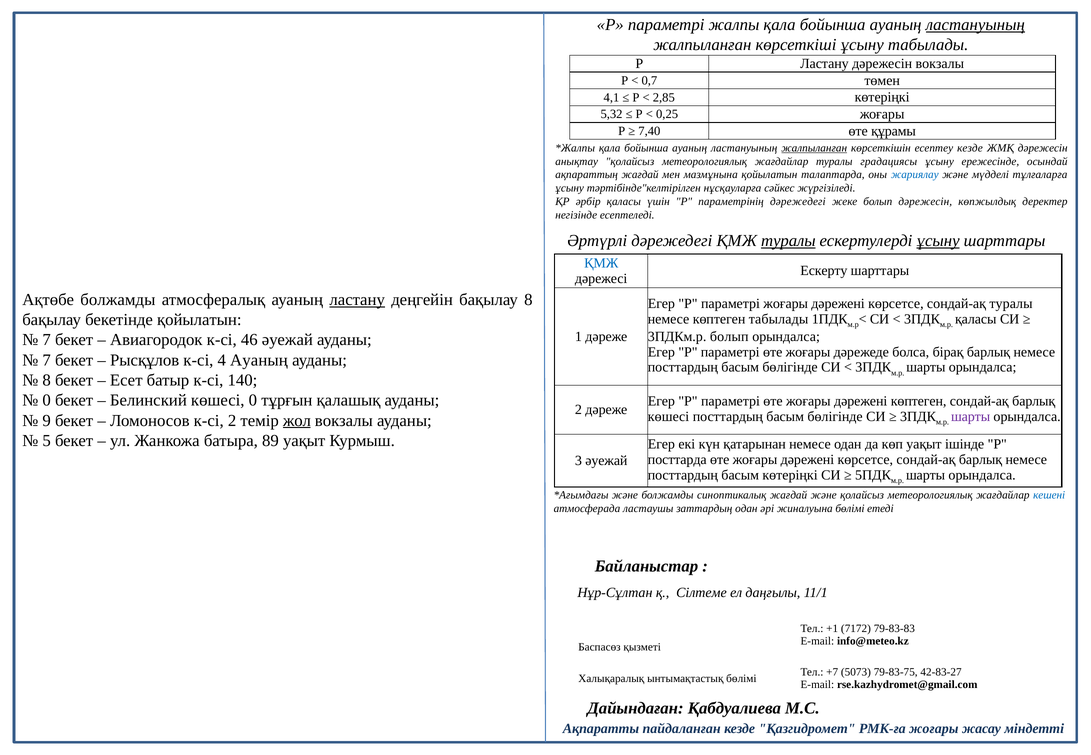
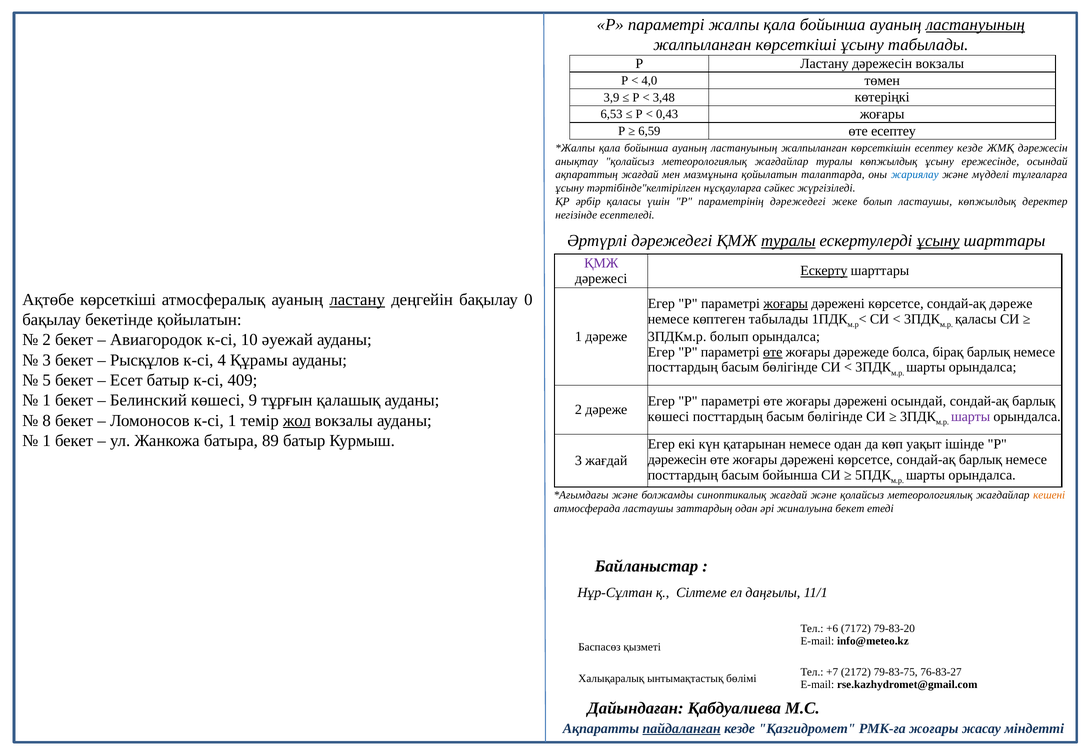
0,7: 0,7 -> 4,0 (649, 81)
4,1: 4,1 -> 3,9 (611, 97)
2,85: 2,85 -> 3,48 (664, 97)
5,32: 5,32 -> 6,53 (611, 114)
0,25: 0,25 -> 0,43 (667, 114)
7,40: 7,40 -> 6,59 (649, 131)
өте құрамы: құрамы -> есептеу (894, 131)
жалпыланған underline: present -> none (814, 148)
туралы градациясы: градациясы -> көпжылдық (889, 161)
болып дәрежесін: дәрежесін -> ластаушы (925, 202)
ҚМЖ colour: blue -> purple (601, 263)
Ескерту underline: none -> present (824, 271)
Ақтөбе болжамды: болжамды -> көрсеткіші (118, 300)
бақылау 8: 8 -> 0 (528, 300)
жоғары underline: none -> present (786, 304)
сондай-ақ туралы: туралы -> дәреже (1011, 304)
7: 7 -> 2 (47, 340)
46: 46 -> 10 (249, 340)
өте underline: none -> present (773, 352)
7: 7 -> 3 (47, 360)
4 Ауаның: Ауаның -> Құрамы (259, 360)
8: 8 -> 5 (47, 380)
140: 140 -> 409 (242, 380)
0: 0 -> 1 (47, 401)
көшесі 0: 0 -> 9 (253, 401)
дәрежені көптеген: көптеген -> осындай (918, 401)
9: 9 -> 8 (47, 421)
к-сі 2: 2 -> 1 (232, 421)
5: 5 -> 1 (47, 441)
89 уақыт: уақыт -> батыр (304, 441)
посттарда: посттарда -> дәрежесін (677, 460)
3 әуежай: әуежай -> жағдай (606, 461)
басым көтеріңкі: көтеріңкі -> бойынша (790, 475)
кешені colour: blue -> orange (1049, 495)
жиналуына бөлімі: бөлімі -> бекет (850, 509)
+1: +1 -> +6 (832, 629)
79-83-83: 79-83-83 -> 79-83-20 (894, 629)
5073: 5073 -> 2172 (856, 672)
42-83-27: 42-83-27 -> 76-83-27 (941, 672)
пайдаланған underline: none -> present (682, 729)
